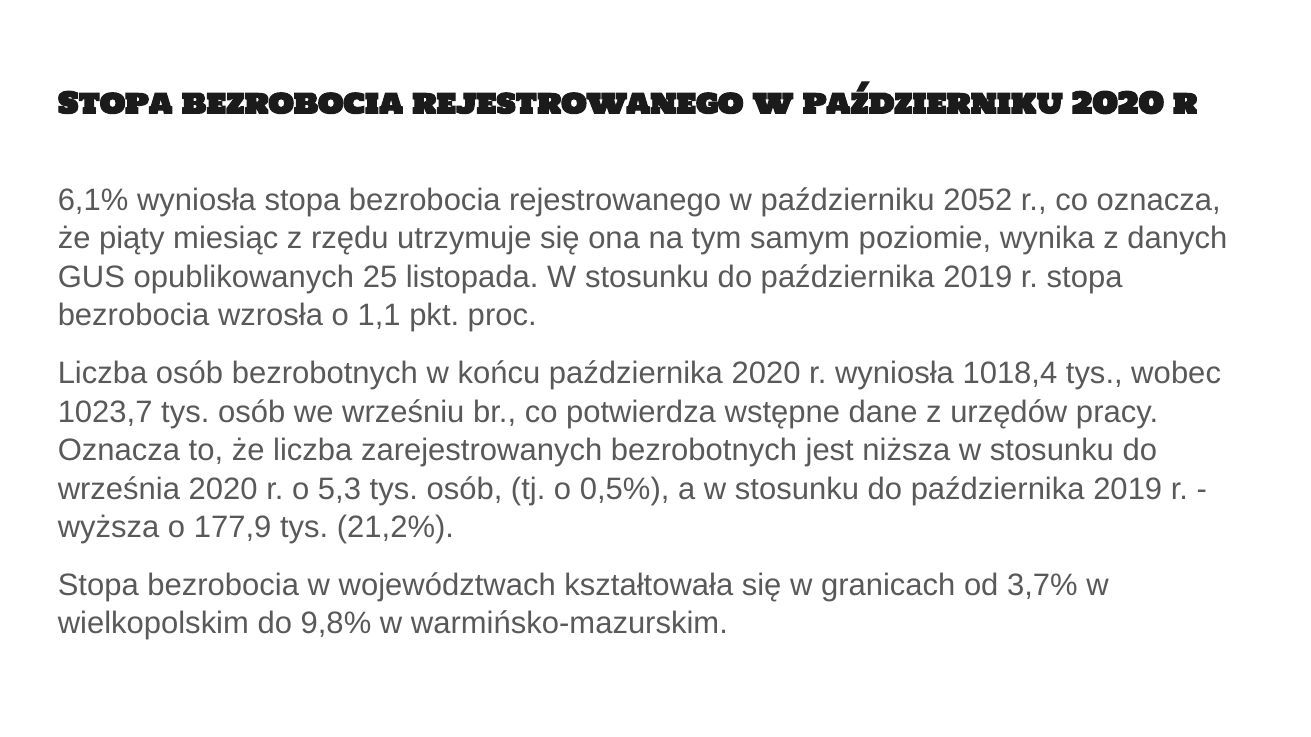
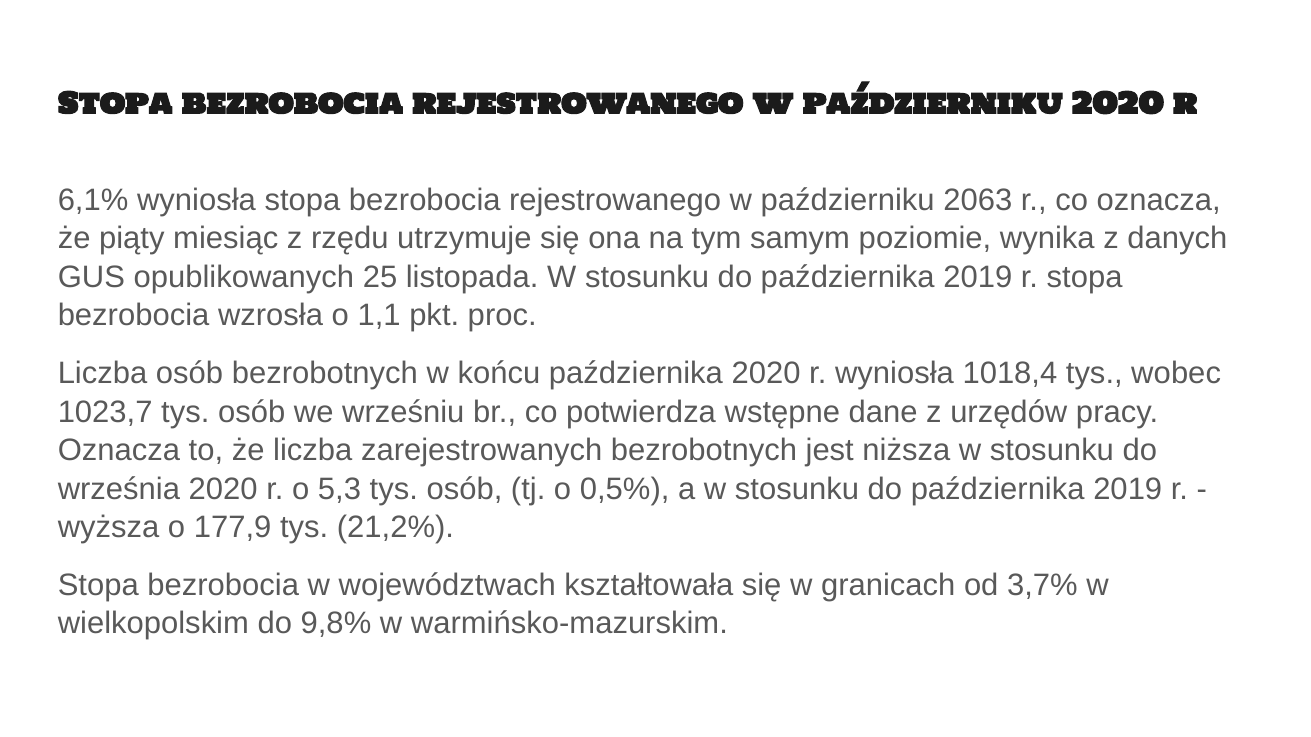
2052: 2052 -> 2063 (978, 200)
